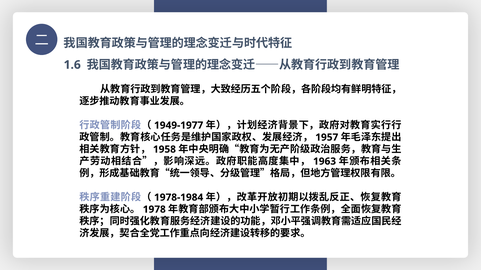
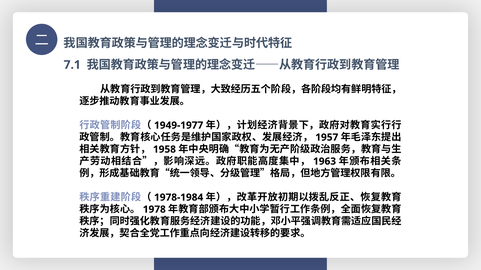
1.6: 1.6 -> 7.1 (72, 65)
